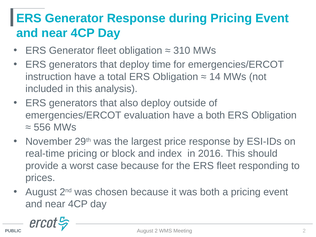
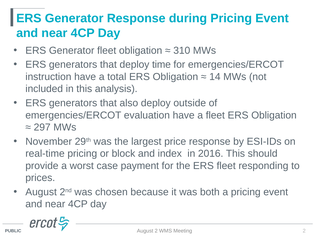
a both: both -> fleet (215, 115)
556: 556 -> 297 (42, 127)
case because: because -> payment (140, 166)
